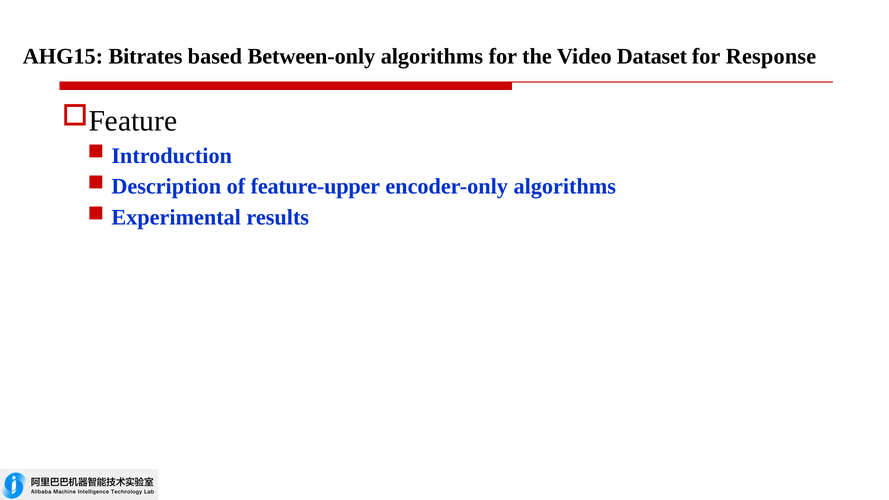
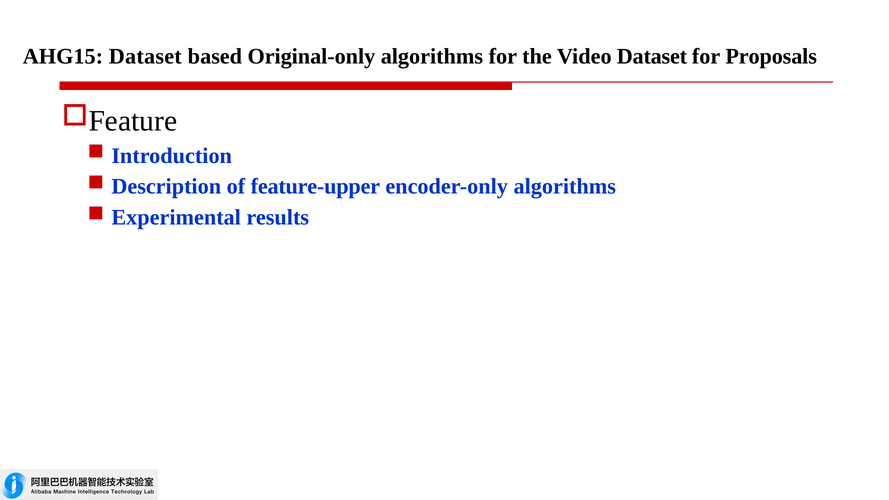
AHG15 Bitrates: Bitrates -> Dataset (145, 56)
Between-only: Between-only -> Original-only (311, 56)
Response: Response -> Proposals (771, 56)
